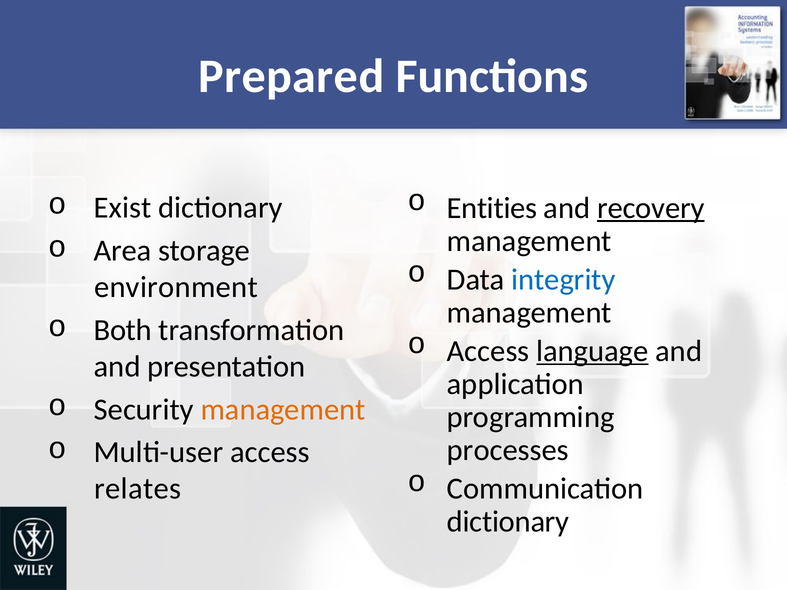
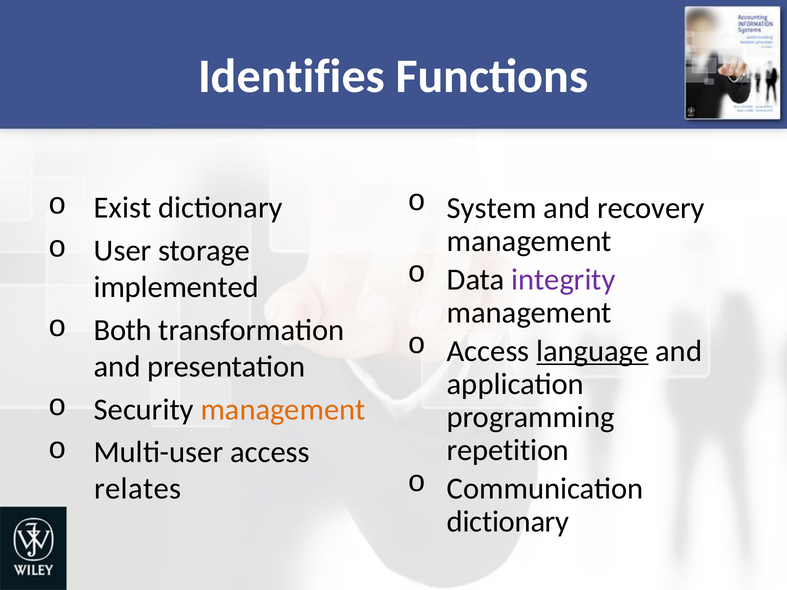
Prepared: Prepared -> Identifies (291, 76)
Entities: Entities -> System (492, 208)
recovery underline: present -> none (651, 208)
Area: Area -> User (123, 251)
integrity colour: blue -> purple (563, 280)
environment: environment -> implemented (176, 287)
processes: processes -> repetition (508, 450)
